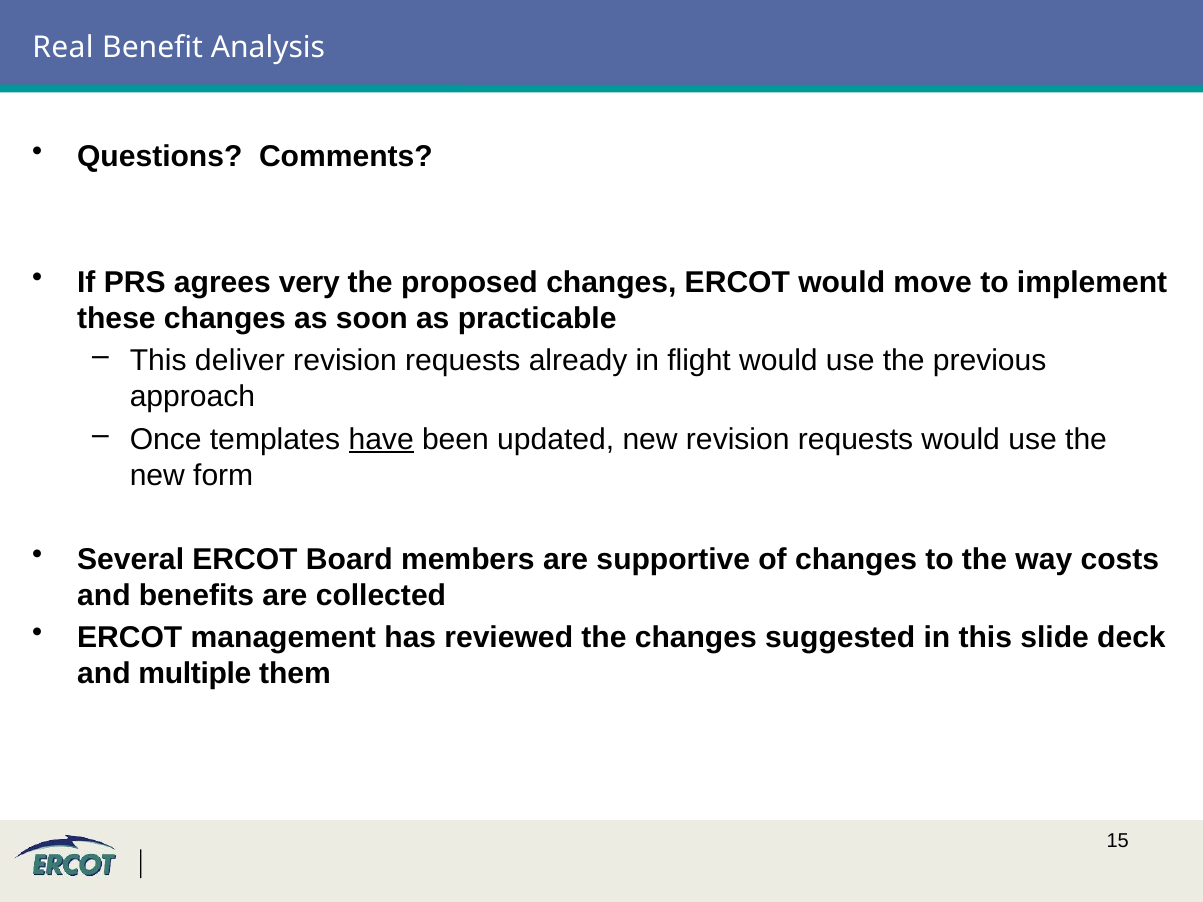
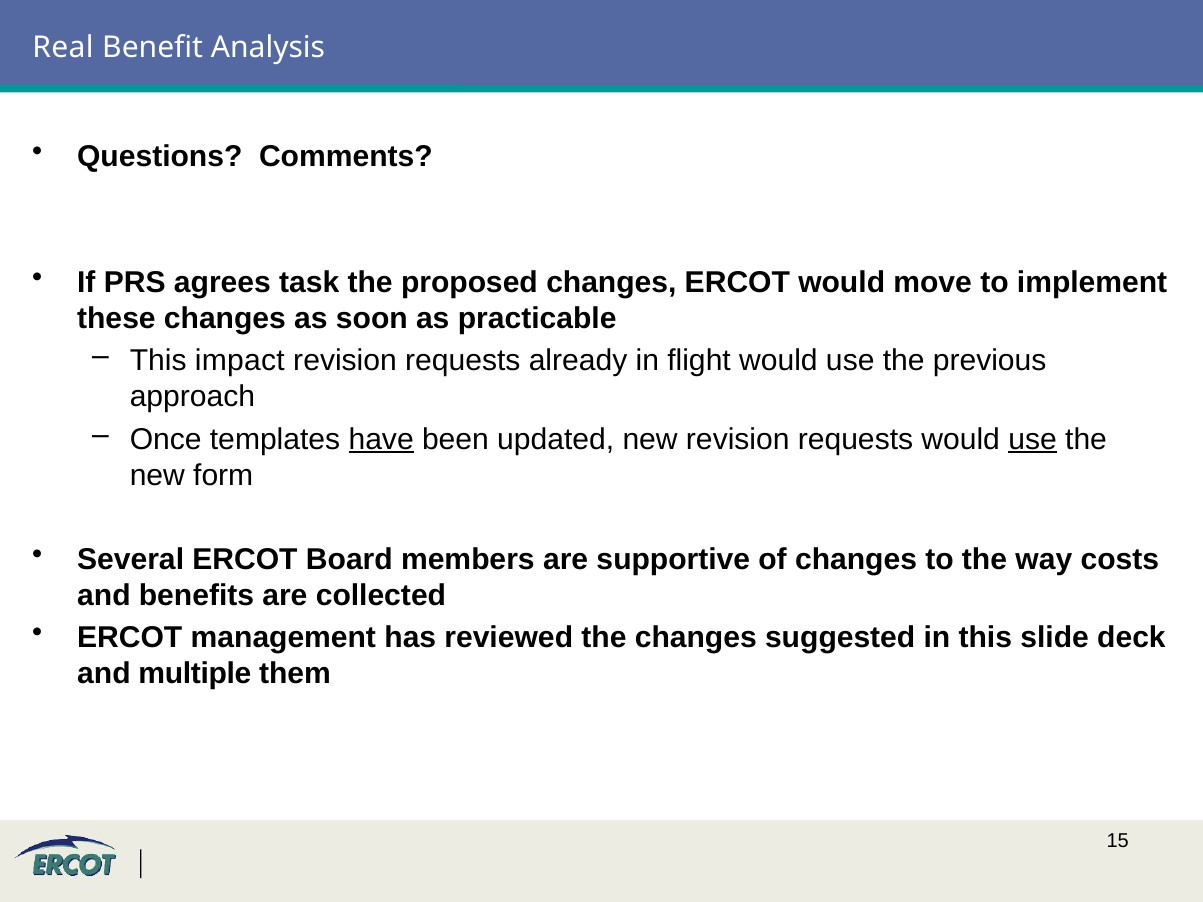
very: very -> task (309, 283)
deliver: deliver -> impact (240, 361)
use underline: none -> present (1033, 439)
